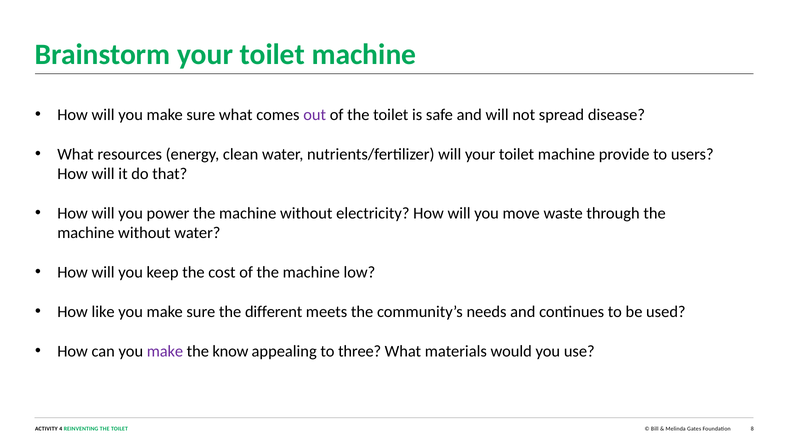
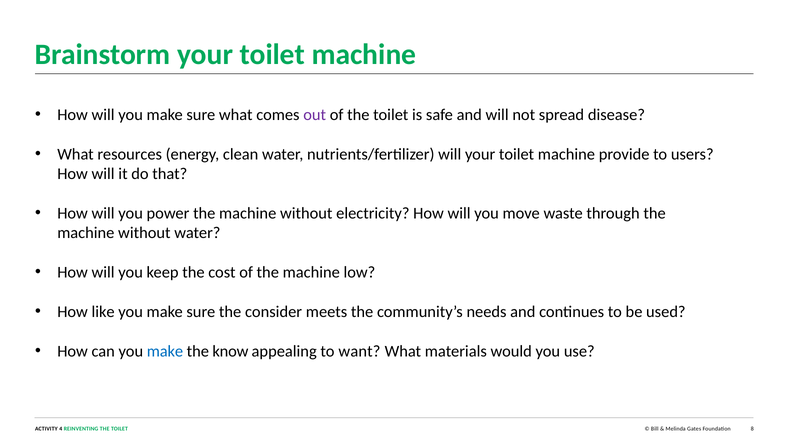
different: different -> consider (274, 312)
make colour: purple -> blue (165, 351)
three: three -> want (359, 351)
